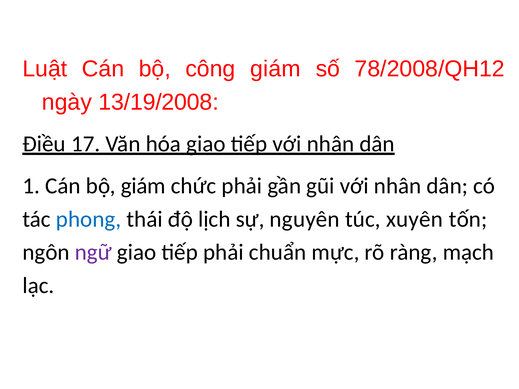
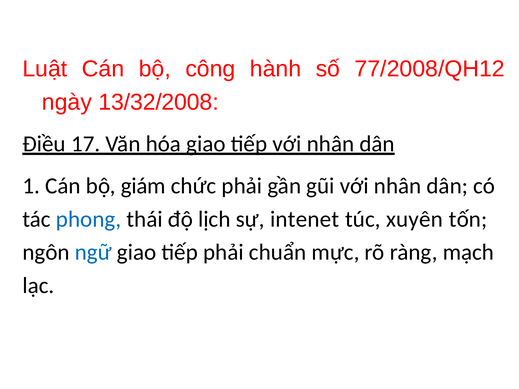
công giám: giám -> hành (276, 69)
78/2008/QH12: 78/2008/QH12 -> 77/2008/QH12 (430, 69)
13/19/2008: 13/19/2008 -> 13/32/2008 (159, 102)
nguyên: nguyên -> intenet (305, 219)
ngữ colour: purple -> blue (93, 252)
